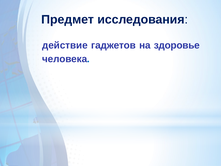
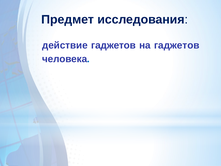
на здоровье: здоровье -> гаджетов (177, 45)
